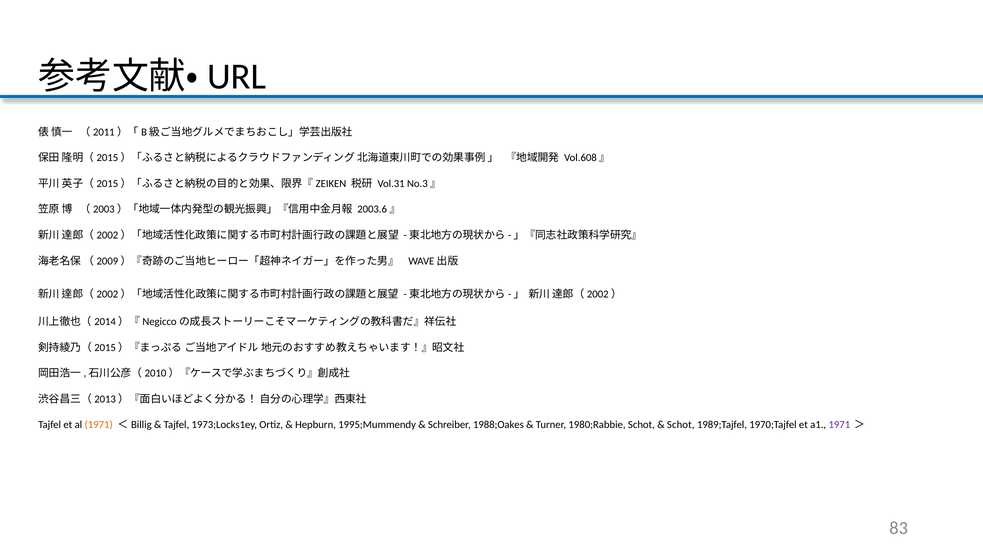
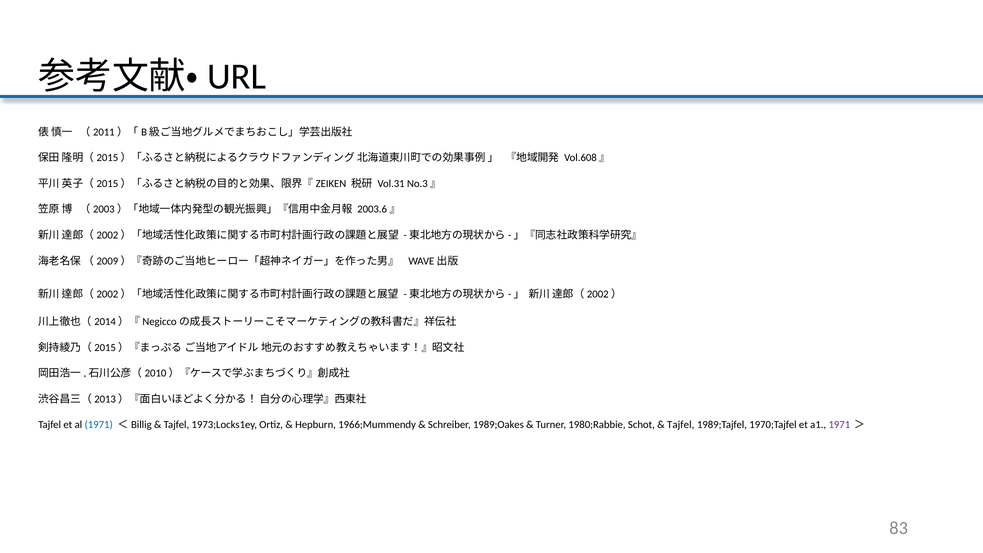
1971 colour: orange -> blue (99, 425)
1995;Mummendy: 1995;Mummendy -> 1966;Mummendy (377, 425)
1988;Oakes: 1988;Oakes -> 1989;Oakes (498, 425)
Schot: Schot -> Tajfel (681, 425)
